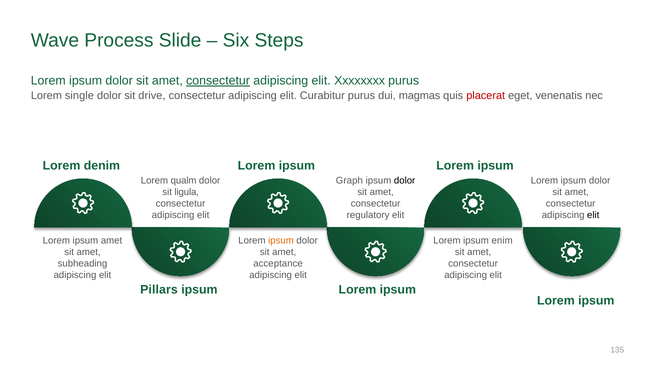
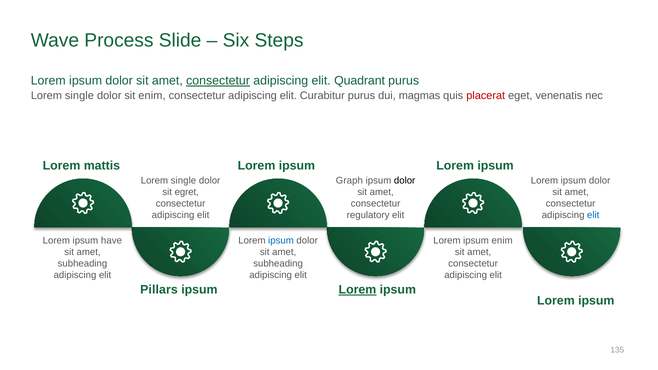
Xxxxxxxx: Xxxxxxxx -> Quadrant (360, 81)
sit drive: drive -> enim (152, 96)
denim: denim -> mattis (102, 166)
qualm: qualm -> single (183, 181)
ligula: ligula -> egret (187, 192)
elit colour: black -> blue (593, 215)
ipsum amet: amet -> have (112, 241)
ipsum colour: orange -> blue (281, 241)
acceptance: acceptance -> subheading (278, 264)
Lorem underline: none -> present (357, 290)
